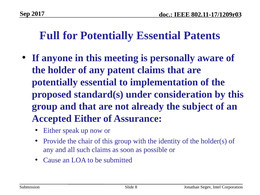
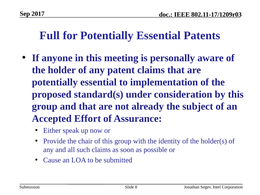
Accepted Either: Either -> Effort (88, 119)
